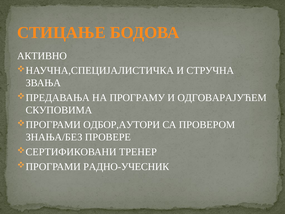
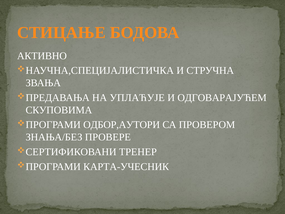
ПРОГРАМУ: ПРОГРАМУ -> УПЛАЋУЈЕ (137, 98)
РАДНО-УЧЕСНИК: РАДНО-УЧЕСНИК -> КАРТА-УЧЕСНИК (126, 166)
